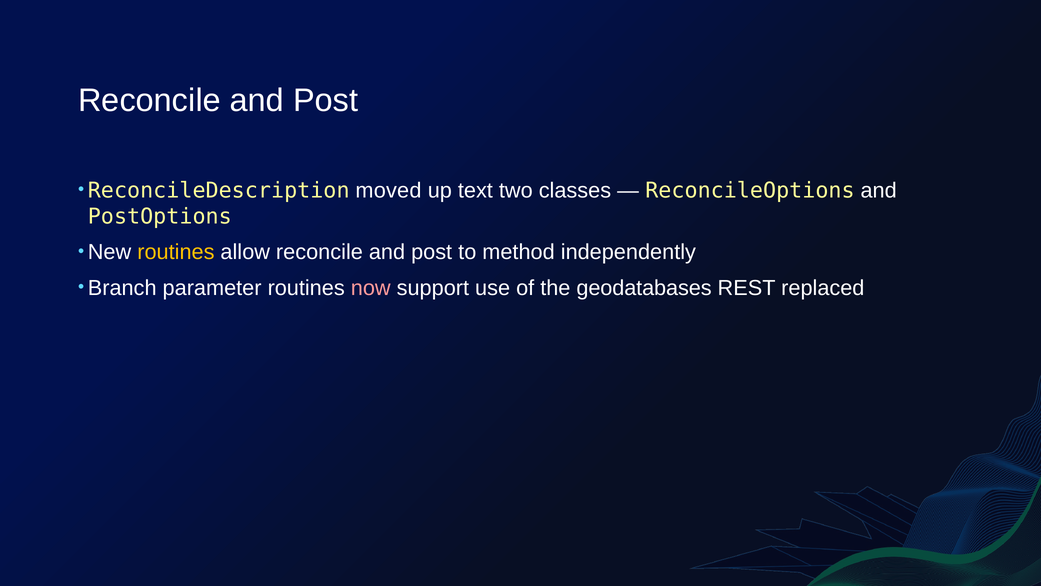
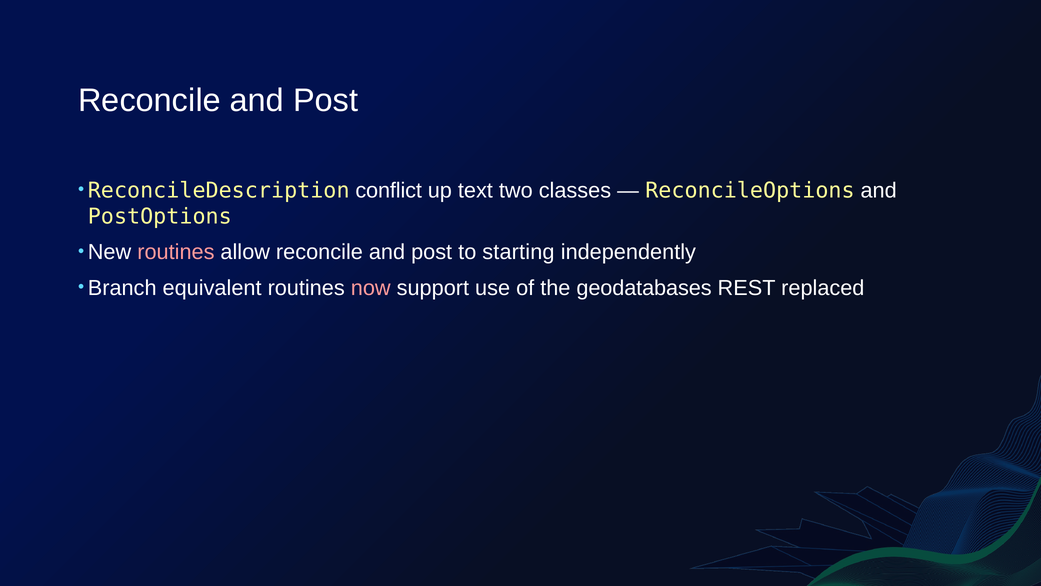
moved: moved -> conflict (389, 190)
routines colour: yellow -> pink (176, 252)
method: method -> starting (518, 252)
parameter: parameter -> equivalent (212, 288)
